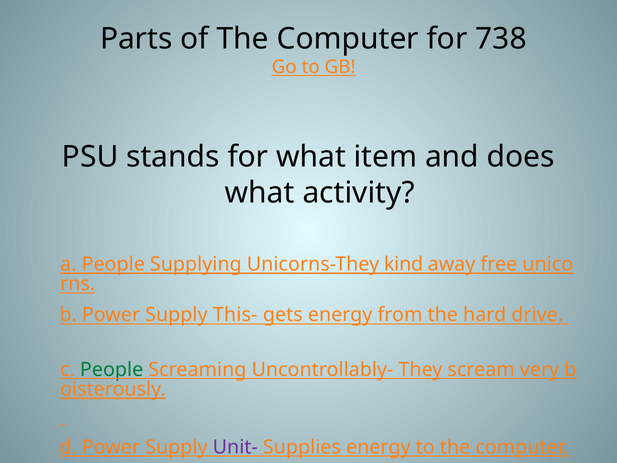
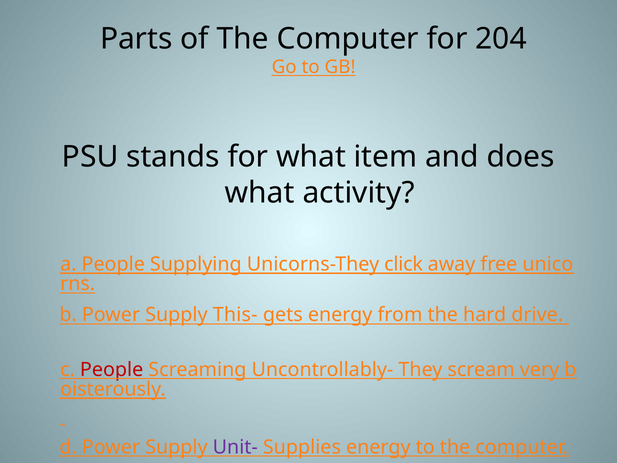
738: 738 -> 204 (501, 39)
kind: kind -> click (404, 264)
People colour: green -> red (112, 369)
